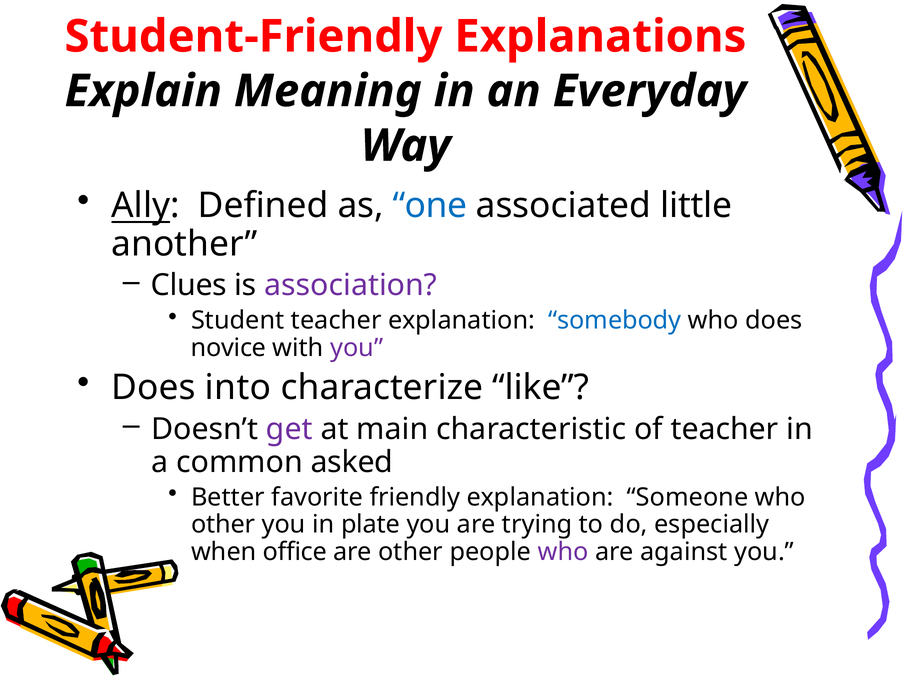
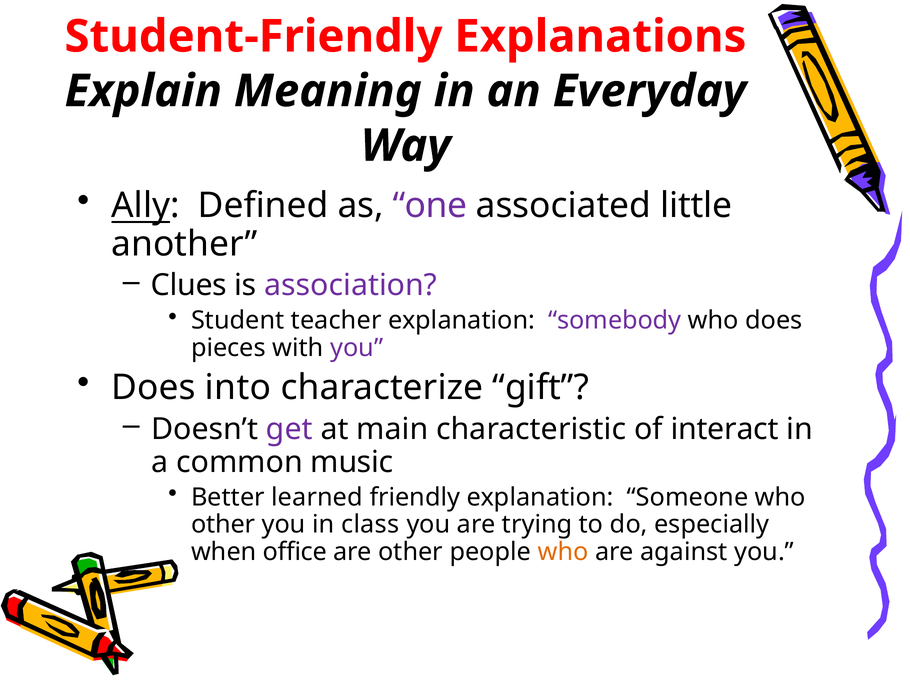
one colour: blue -> purple (430, 205)
somebody colour: blue -> purple (615, 320)
novice: novice -> pieces (228, 348)
like: like -> gift (541, 387)
of teacher: teacher -> interact (725, 429)
asked: asked -> music (352, 462)
favorite: favorite -> learned (317, 497)
plate: plate -> class (370, 524)
who colour: purple -> orange (563, 551)
